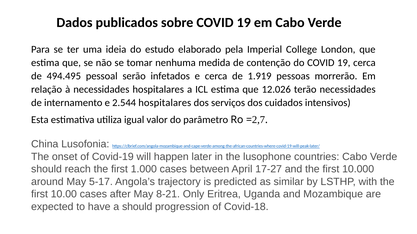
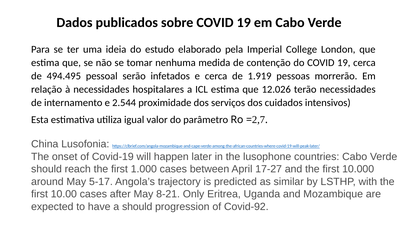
2.544 hospitalares: hospitalares -> proximidade (165, 103)
Covid-18: Covid-18 -> Covid-92 (246, 207)
